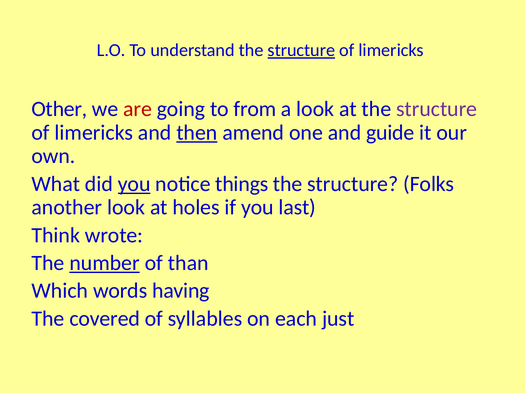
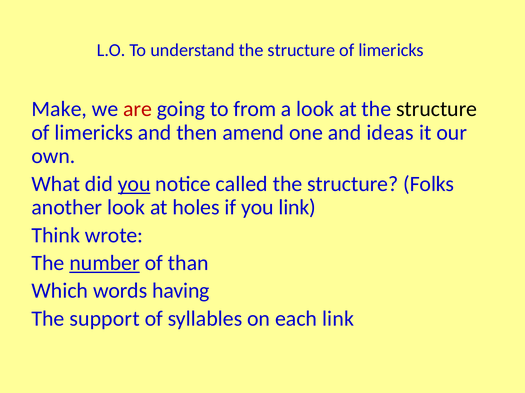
structure underline: present -> none (301, 50)
Other: Other -> Make (59, 109)
structure colour: purple -> black (437, 109)
then underline: present -> none (197, 133)
guide: guide -> ideas (390, 133)
things: things -> called (242, 184)
you last: last -> link (297, 208)
covered: covered -> support (105, 319)
each just: just -> link (338, 319)
